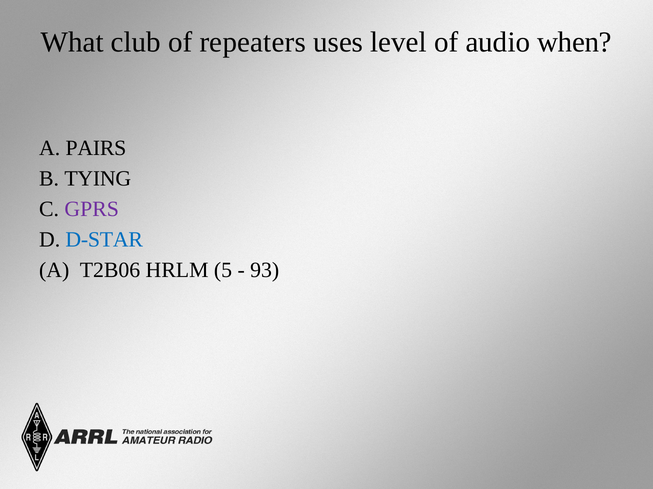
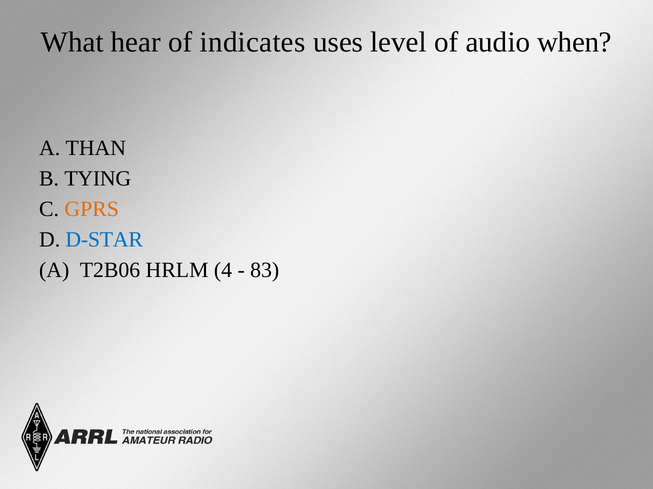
club: club -> hear (136, 42)
repeaters: repeaters -> indicates (253, 42)
PAIRS: PAIRS -> THAN (96, 148)
GPRS colour: purple -> orange (92, 209)
5: 5 -> 4 (223, 270)
93: 93 -> 83 (265, 270)
